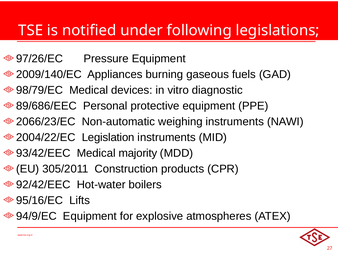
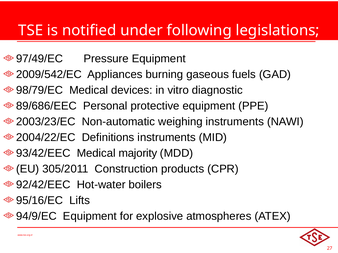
97/26/EC: 97/26/EC -> 97/49/EC (40, 59)
2009/140/EC: 2009/140/EC -> 2009/542/EC (49, 75)
2066/23/EC: 2066/23/EC -> 2003/23/EC (46, 122)
Legislation: Legislation -> Definitions (108, 138)
